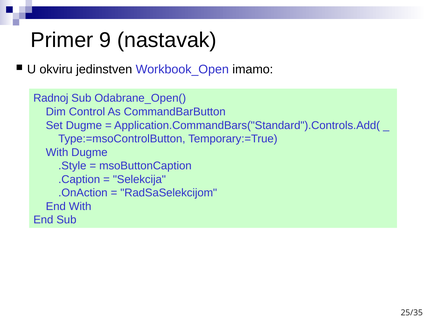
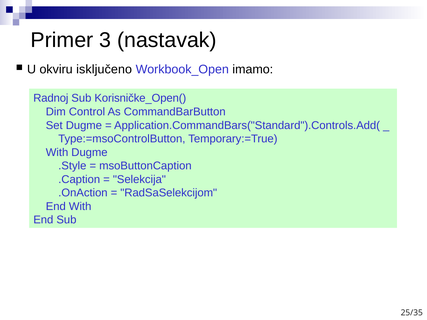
9: 9 -> 3 (105, 40)
jedinstven: jedinstven -> isključeno (104, 70)
Odabrane_Open(: Odabrane_Open( -> Korisničke_Open( (140, 98)
